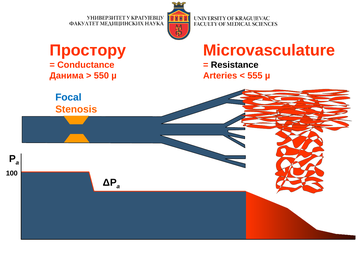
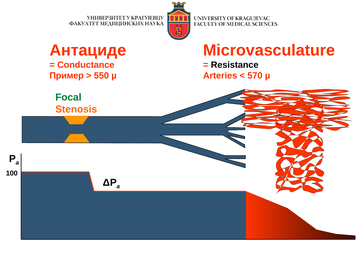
Простору: Простору -> Антациде (88, 50)
Данима: Данима -> Пример (67, 76)
555: 555 -> 570 (255, 76)
Focal colour: blue -> green (68, 97)
